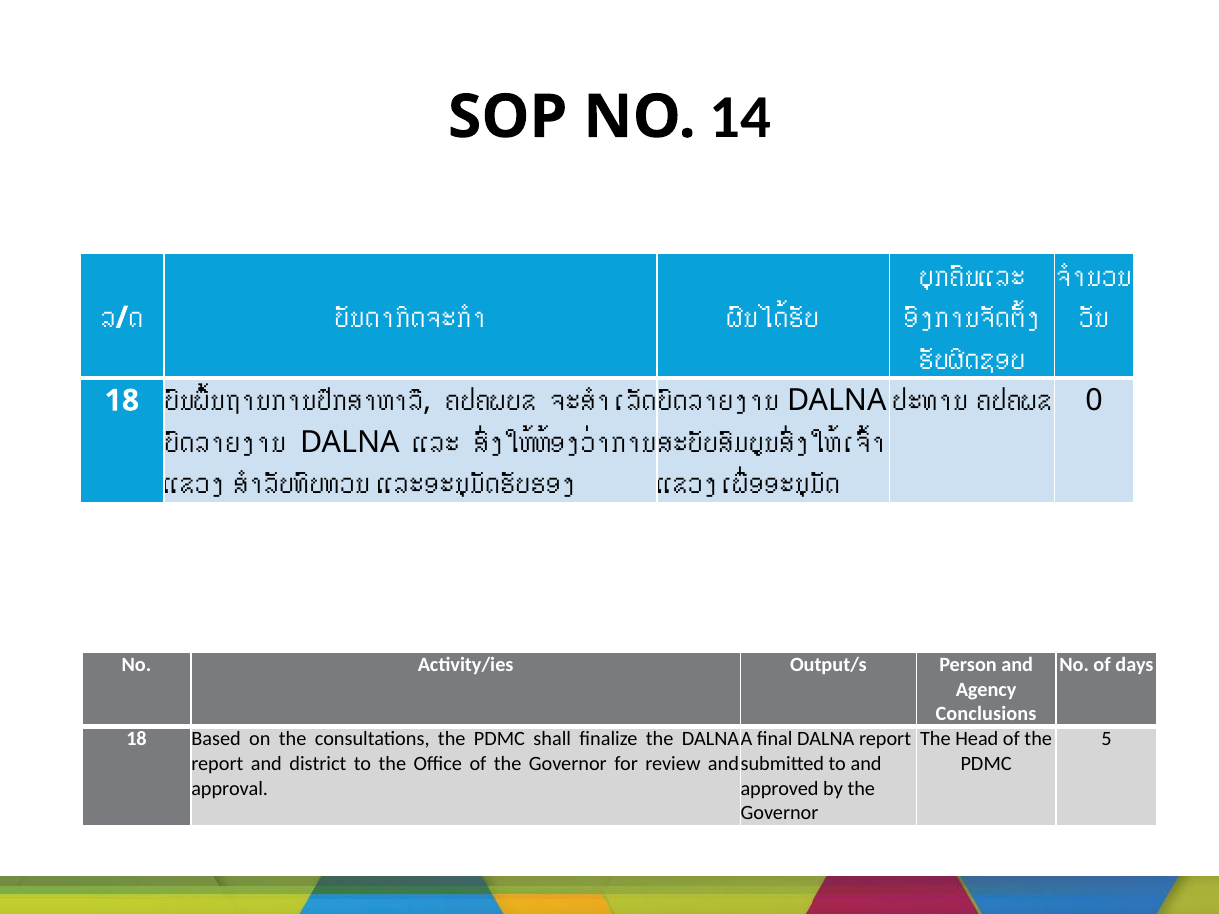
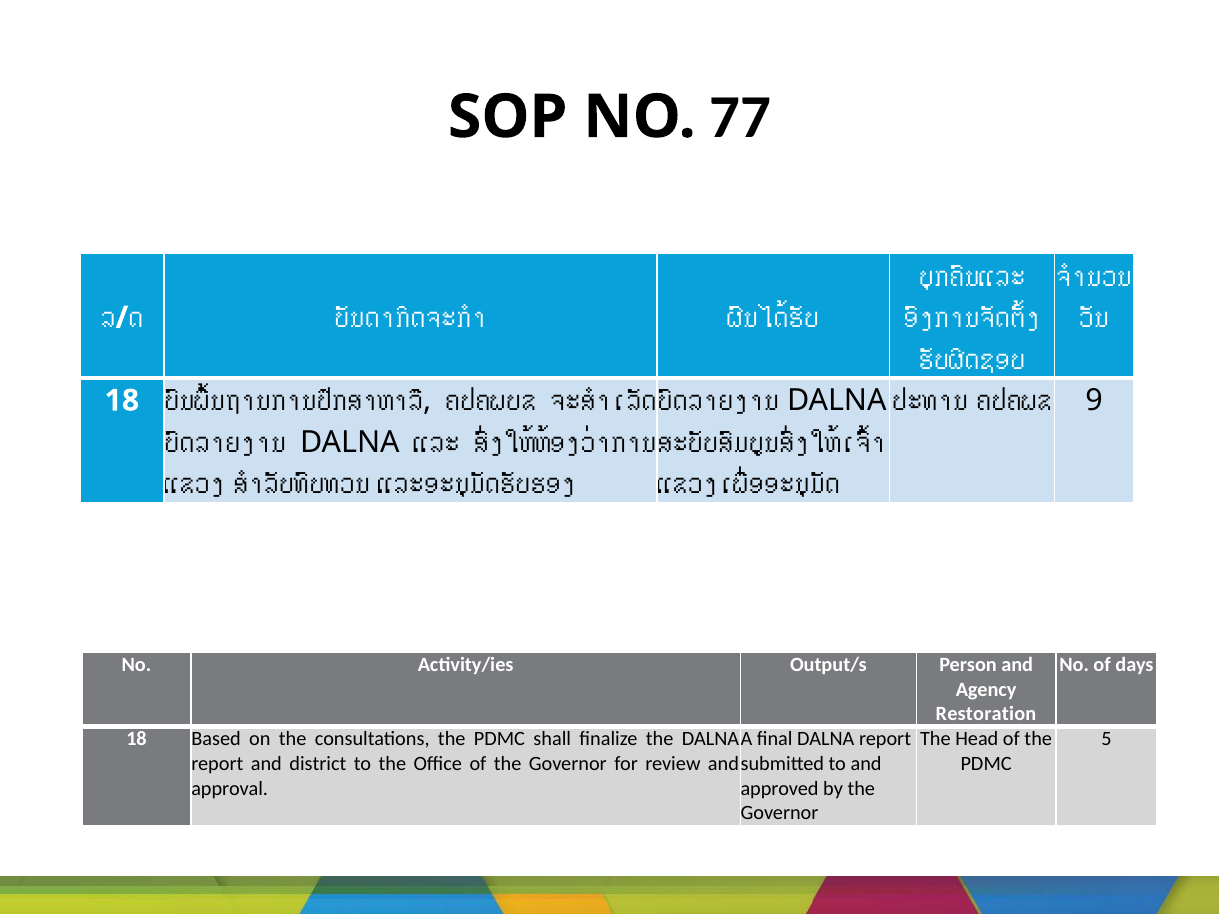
14: 14 -> 77 (740, 117)
0: 0 -> 9 (1094, 401)
Conclusions: Conclusions -> Restoration (986, 714)
